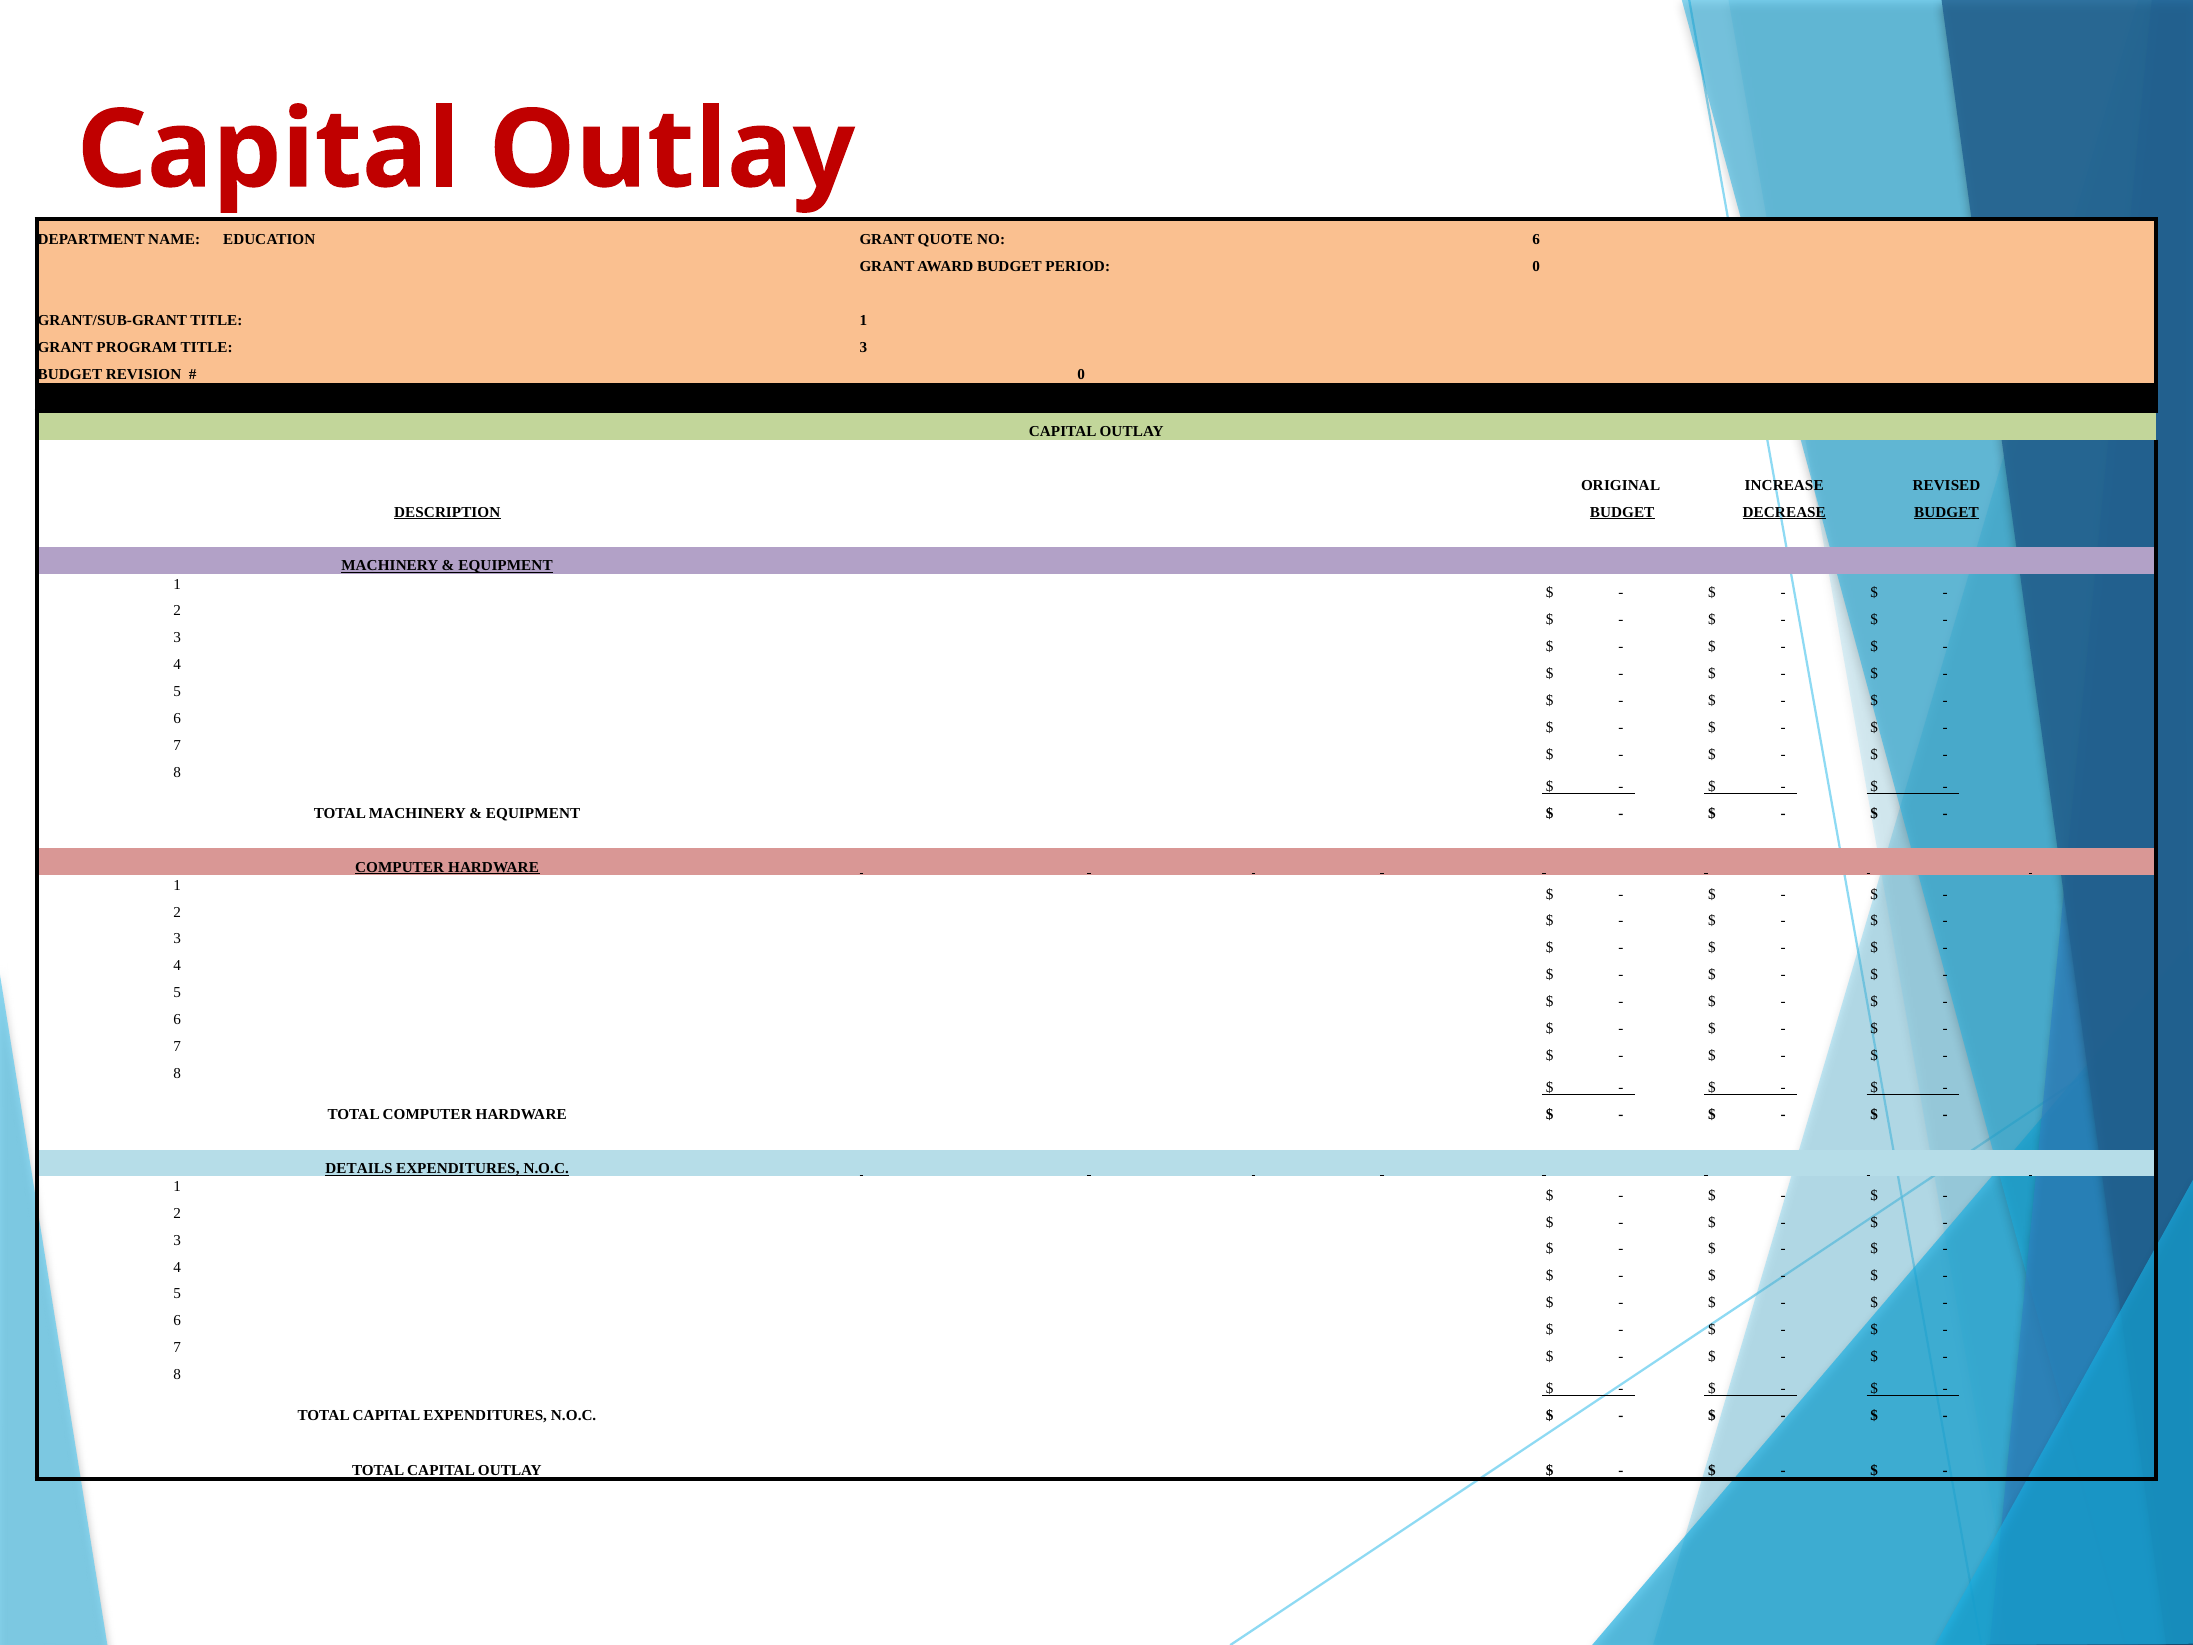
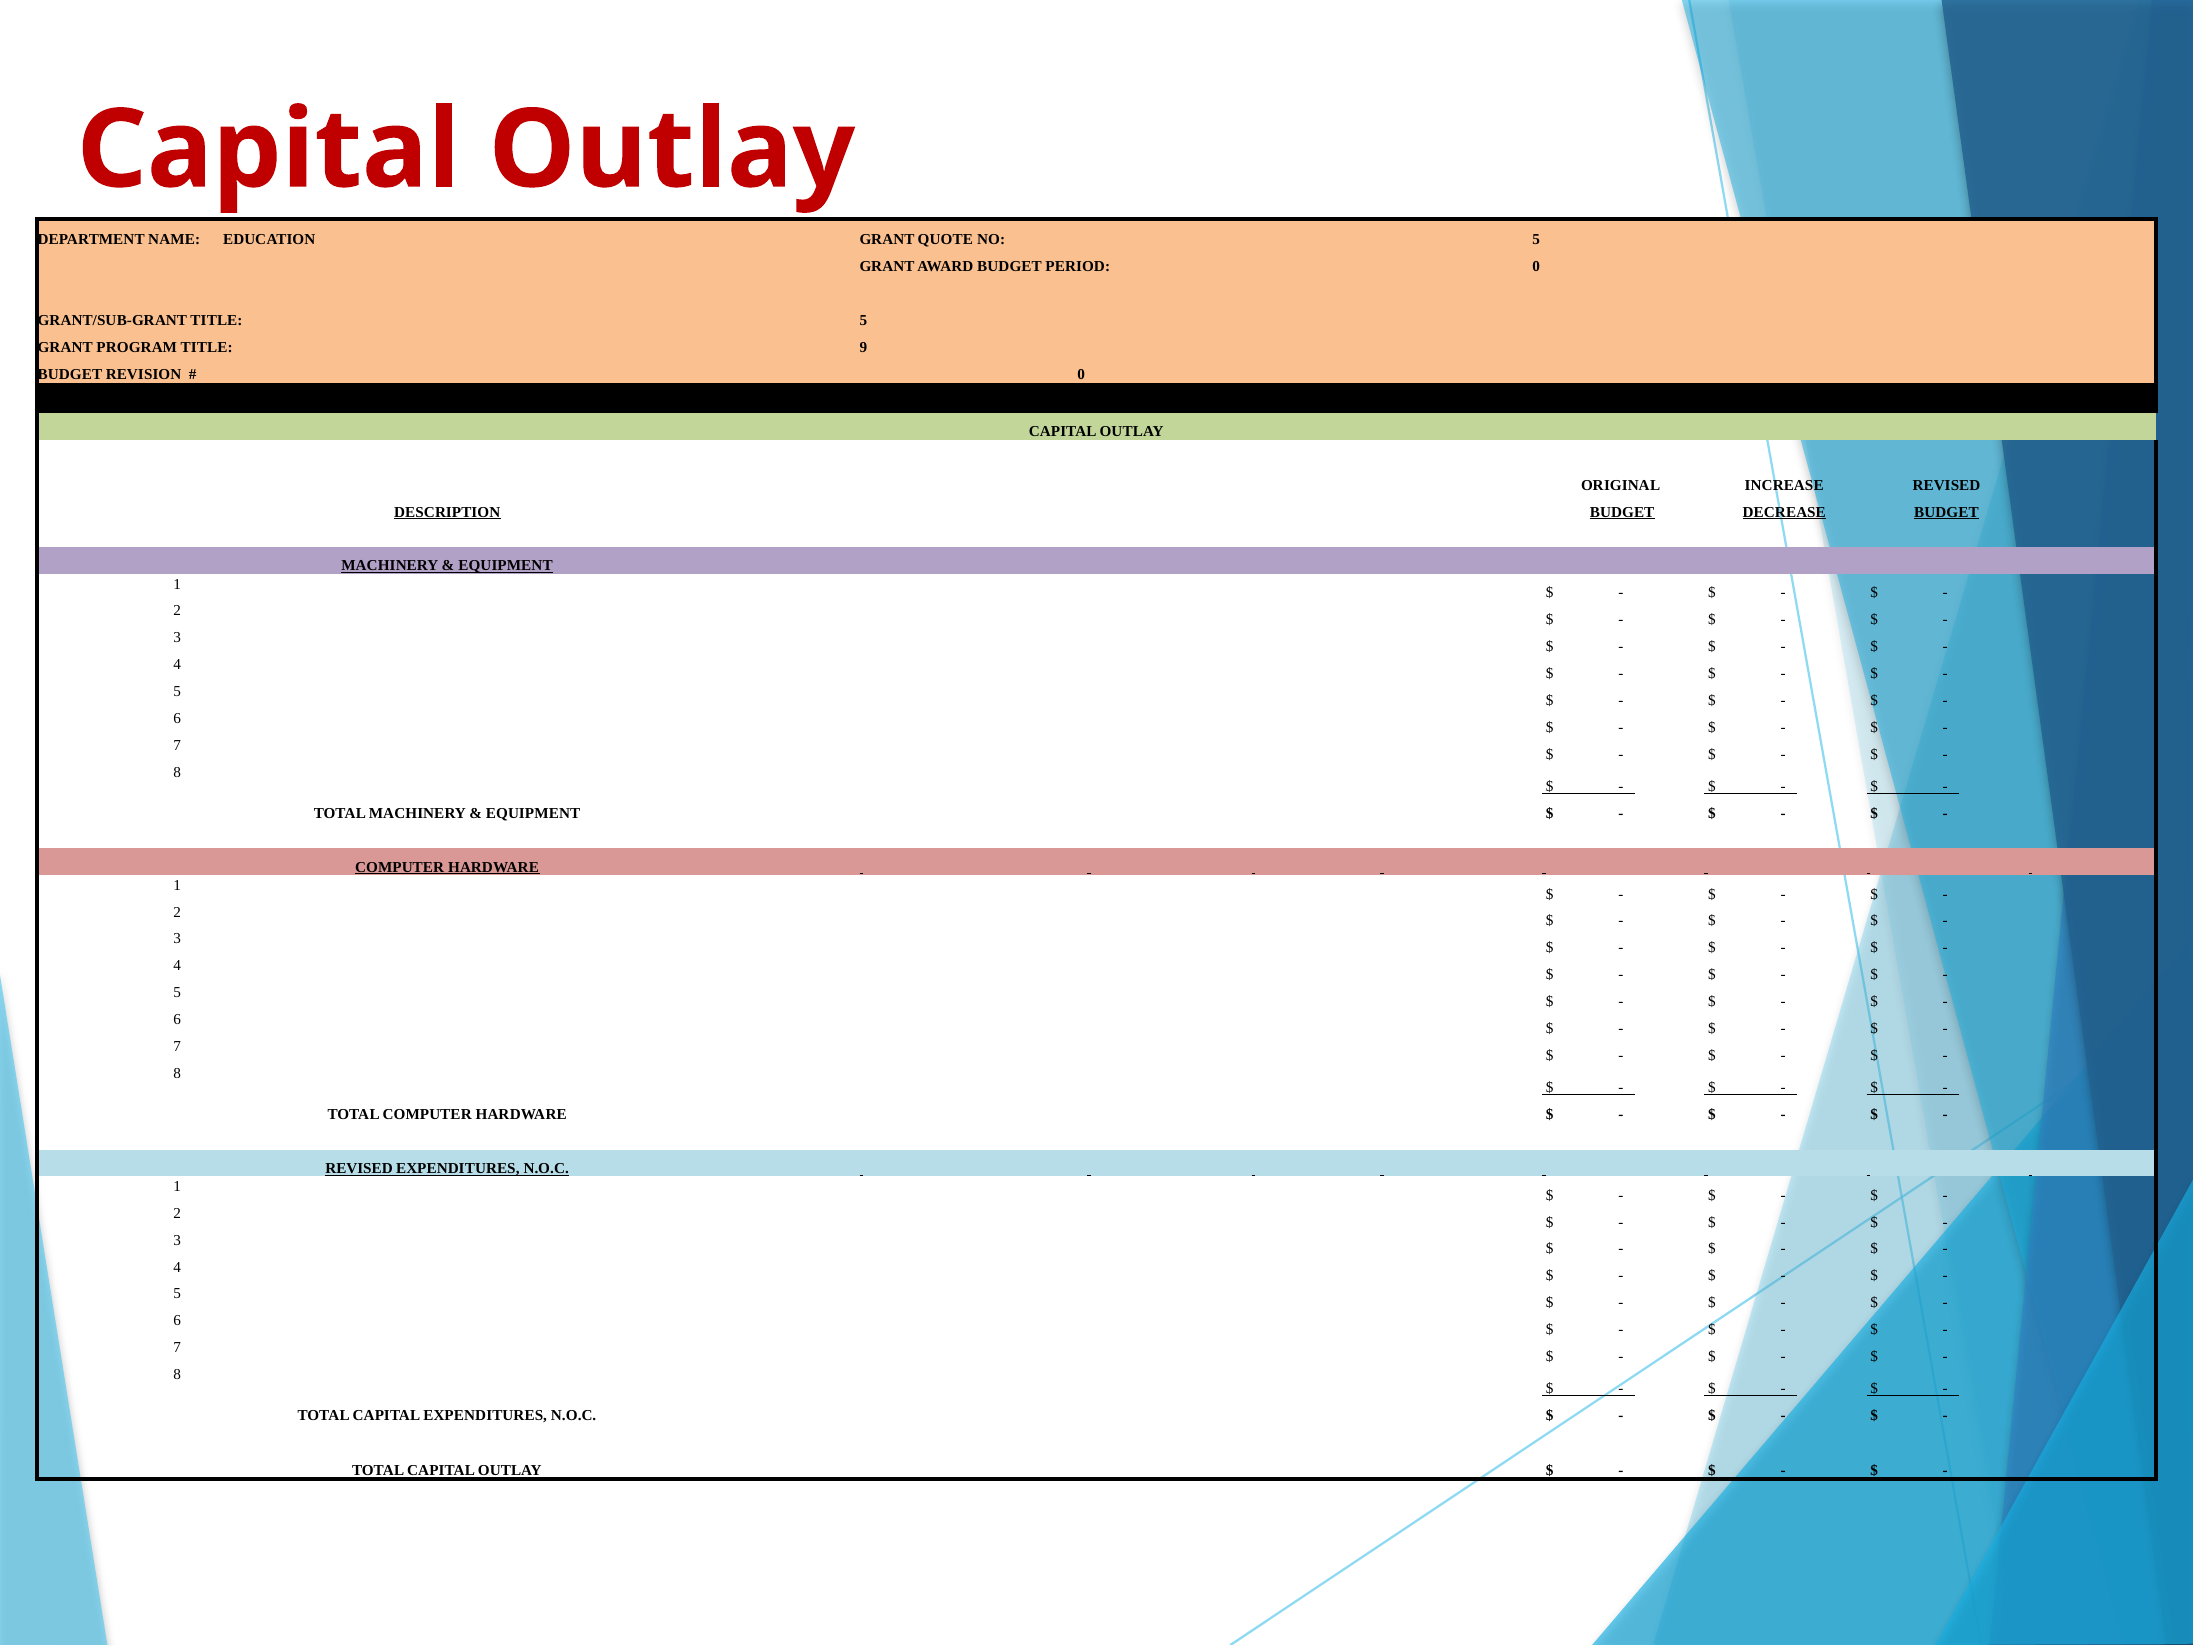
NO 6: 6 -> 5 (1536, 239)
TITLE 1: 1 -> 5 (863, 320)
TITLE 3: 3 -> 9 (863, 347)
DETAILS: DETAILS -> REVISED (359, 1168)
